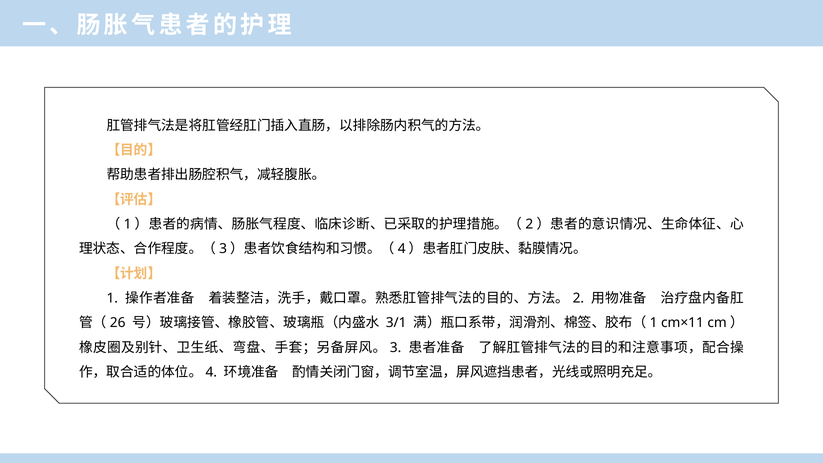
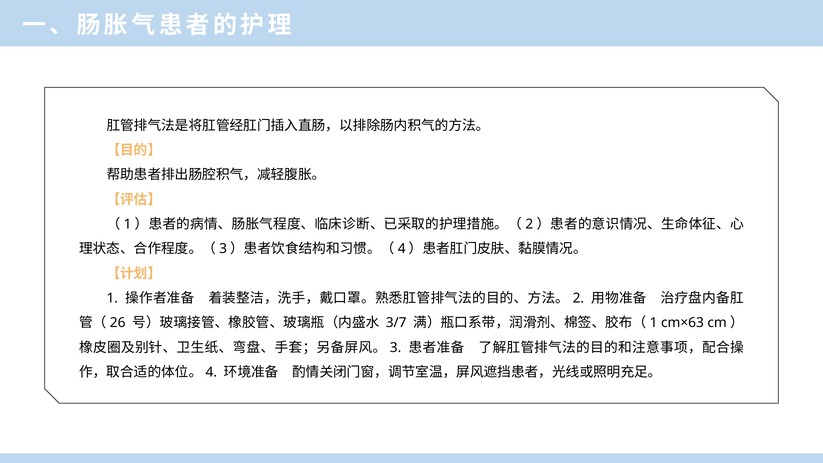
3/1: 3/1 -> 3/7 (396, 323)
cm×11: cm×11 -> cm×63 (682, 323)
